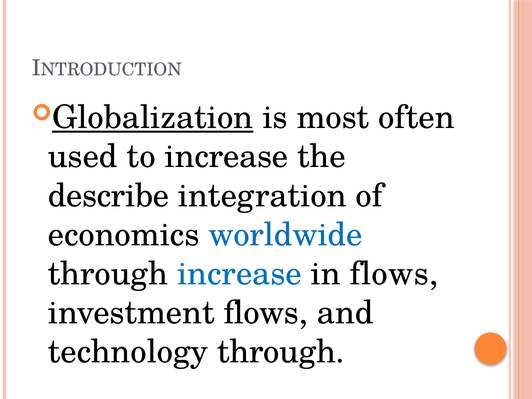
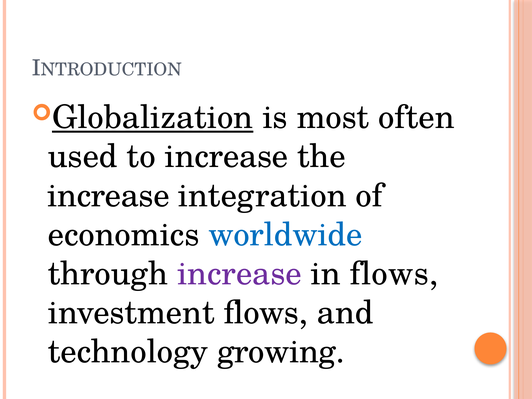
describe: describe -> increase (108, 196)
increase colour: blue -> purple (239, 274)
technology through: through -> growing (281, 352)
